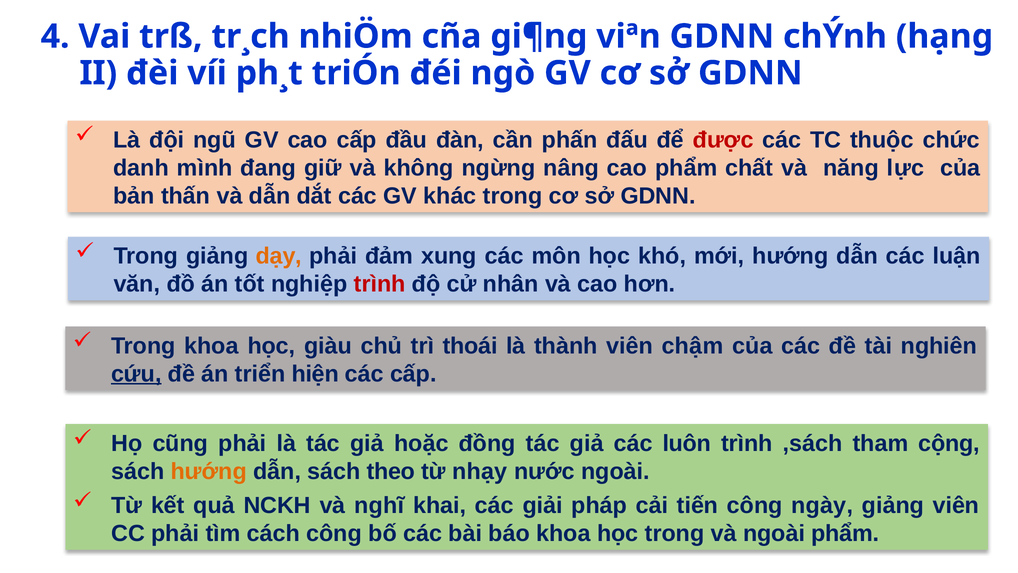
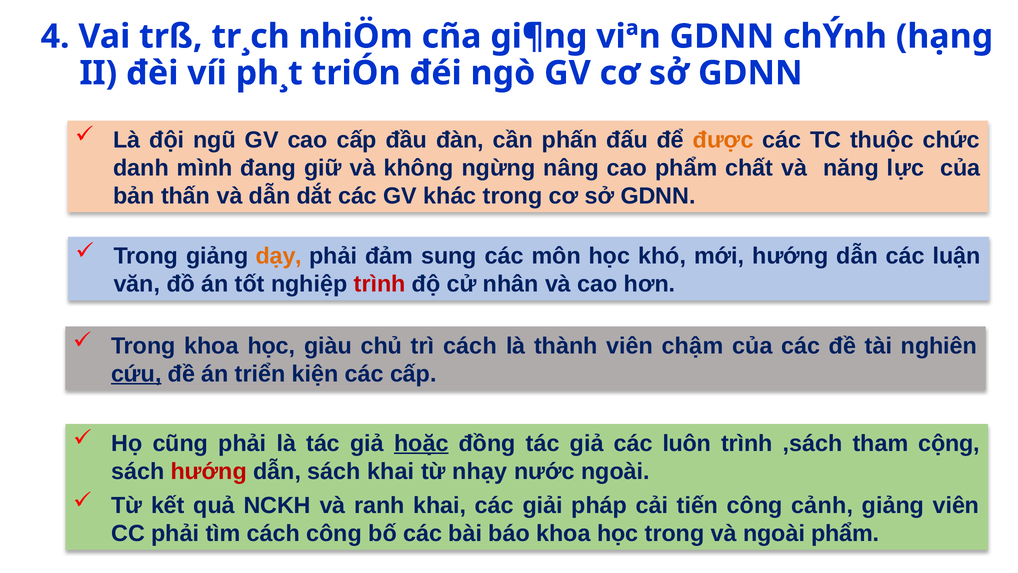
được colour: red -> orange (723, 140)
xung: xung -> sung (449, 256)
trì thoái: thoái -> cách (470, 346)
hiện: hiện -> kiện (315, 374)
hoặc underline: none -> present (421, 443)
hướng colour: orange -> red (209, 471)
sách theo: theo -> khai (391, 471)
nghĩ: nghĩ -> ranh (379, 505)
ngày: ngày -> cảnh (822, 505)
